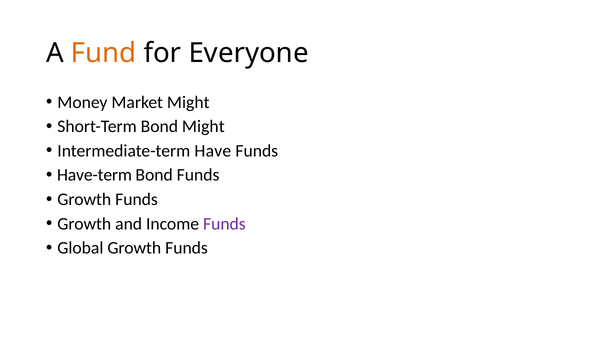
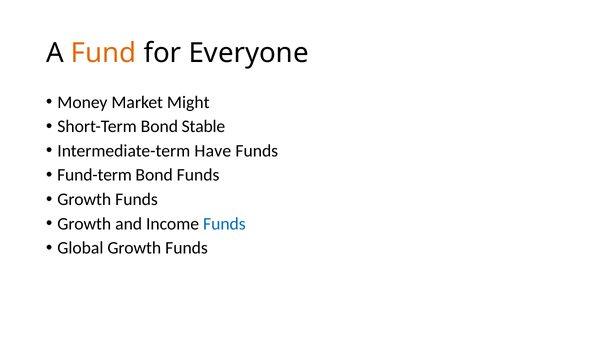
Bond Might: Might -> Stable (203, 126)
Have-term: Have-term -> Fund-term (95, 175)
Funds colour: purple -> blue (224, 224)
